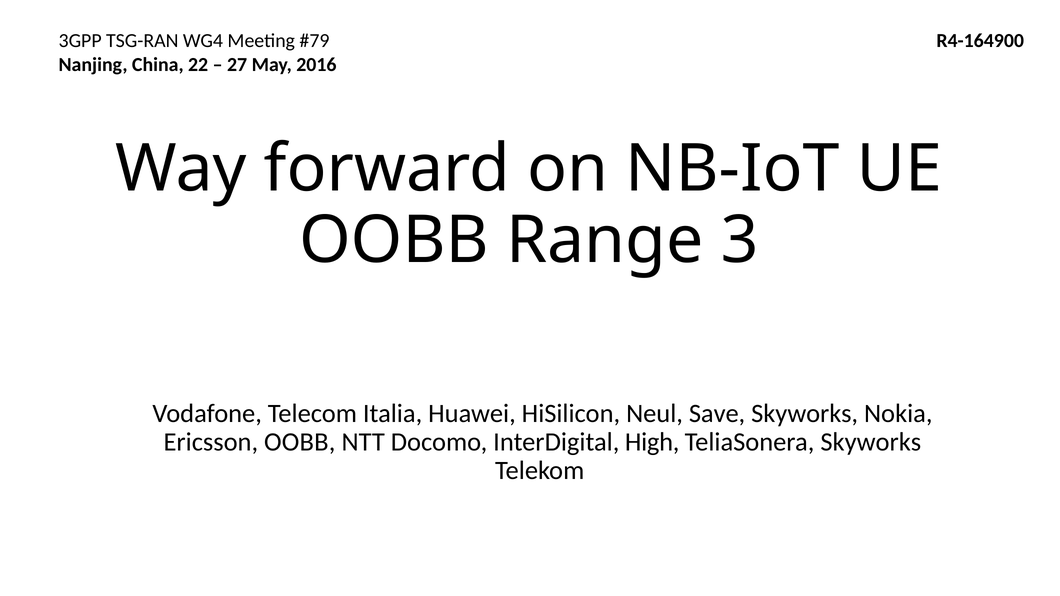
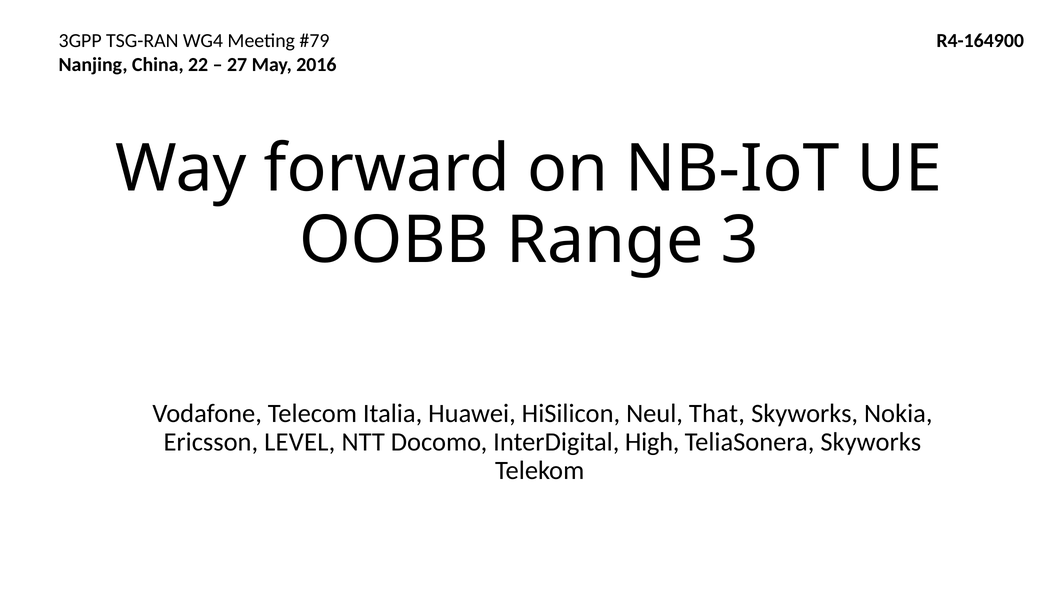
Save: Save -> That (717, 413)
Ericsson OOBB: OOBB -> LEVEL (300, 442)
